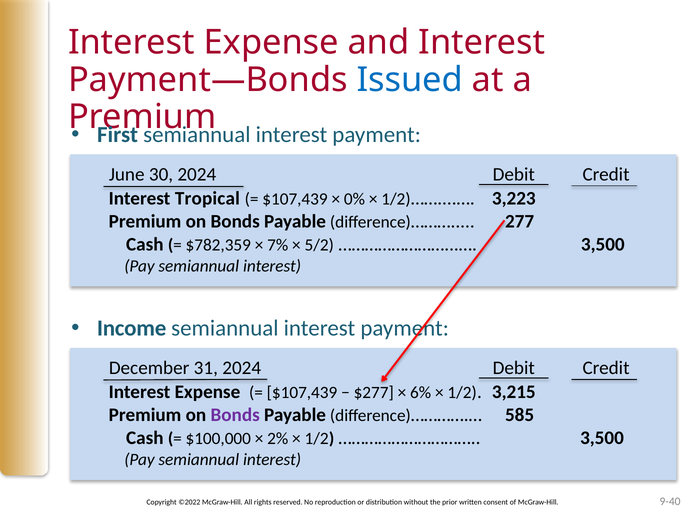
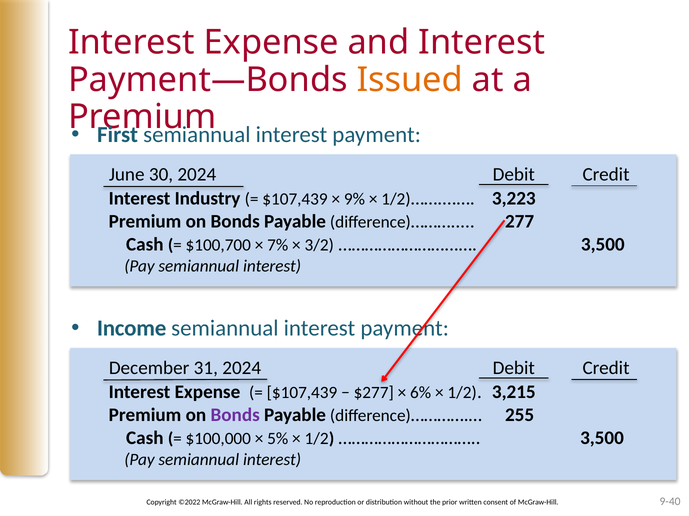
Issued colour: blue -> orange (410, 80)
Tropical: Tropical -> Industry (208, 199)
0%: 0% -> 9% (354, 199)
$782,359: $782,359 -> $100,700 (218, 245)
5/2: 5/2 -> 3/2 (319, 245)
585: 585 -> 255 (520, 415)
2%: 2% -> 5% (278, 439)
